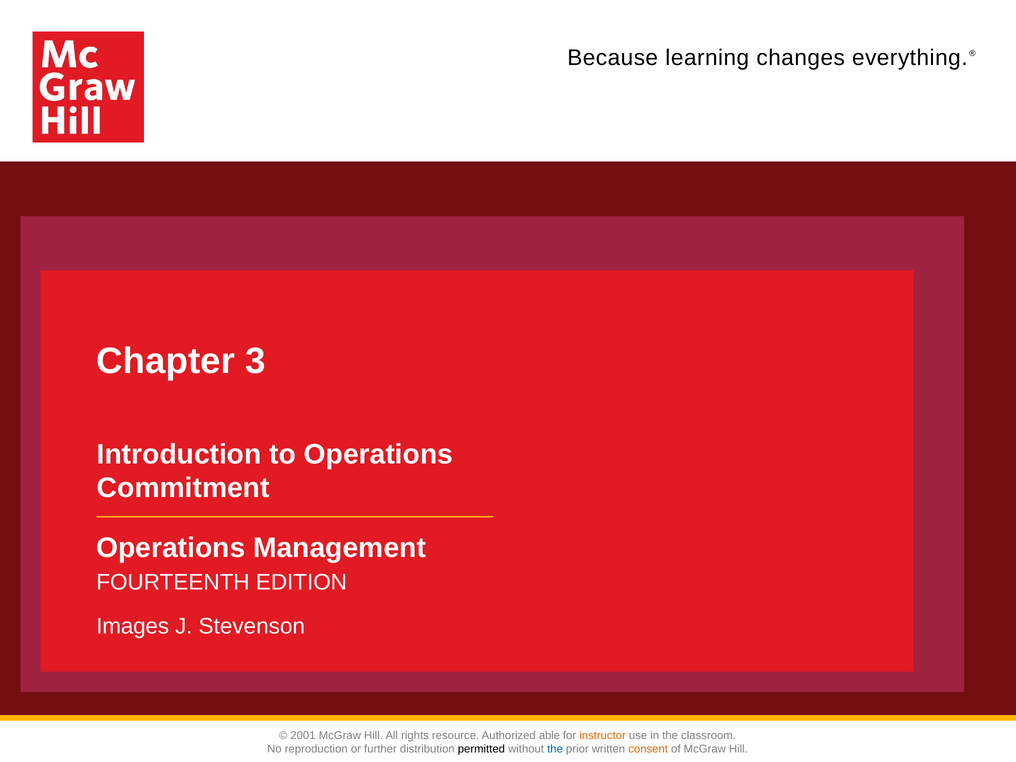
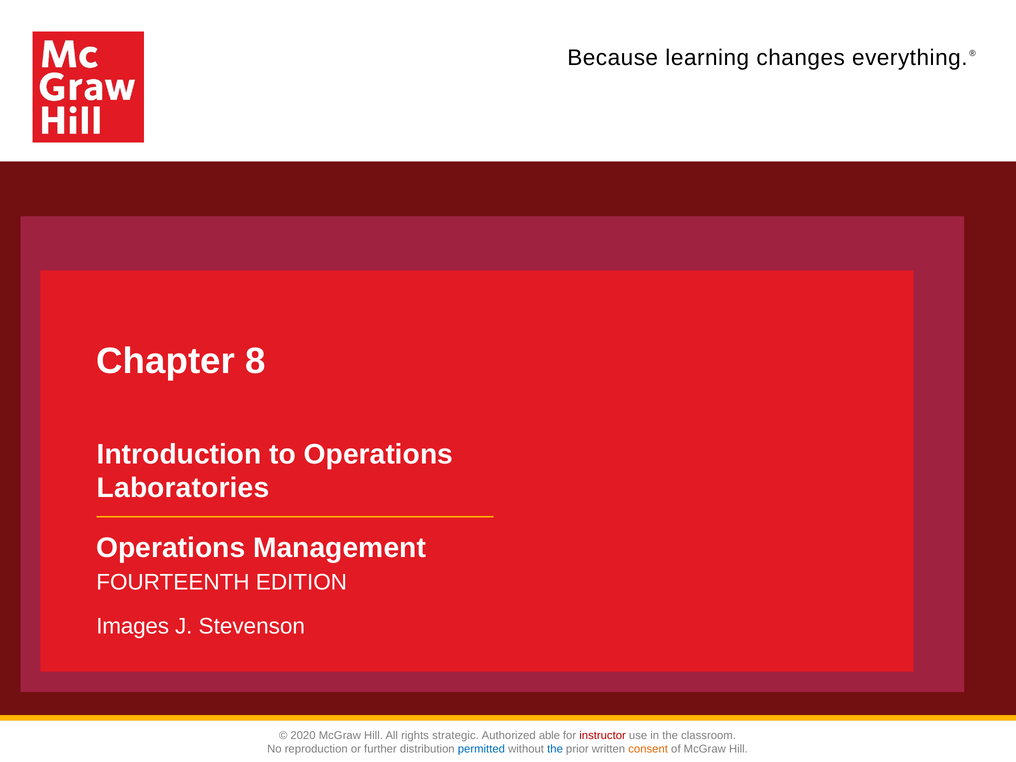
3: 3 -> 8 (255, 361)
Commitment: Commitment -> Laboratories (183, 488)
2001: 2001 -> 2020 (303, 735)
resource: resource -> strategic (456, 735)
instructor colour: orange -> red (603, 735)
permitted colour: black -> blue (481, 749)
